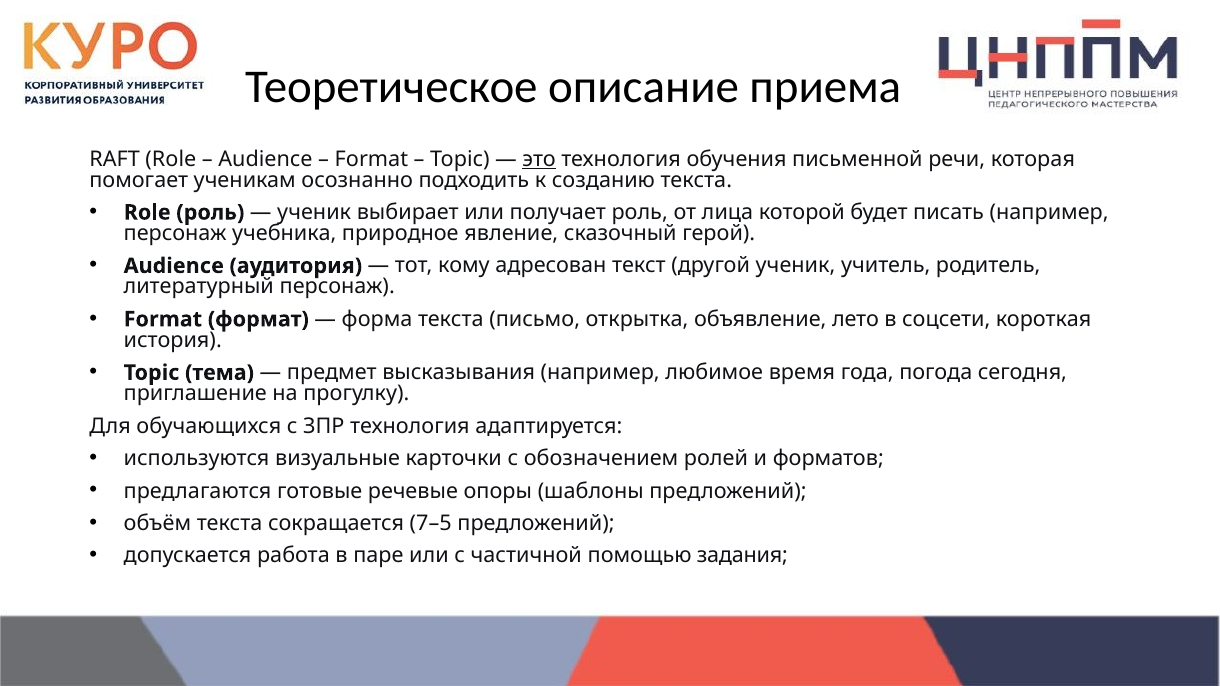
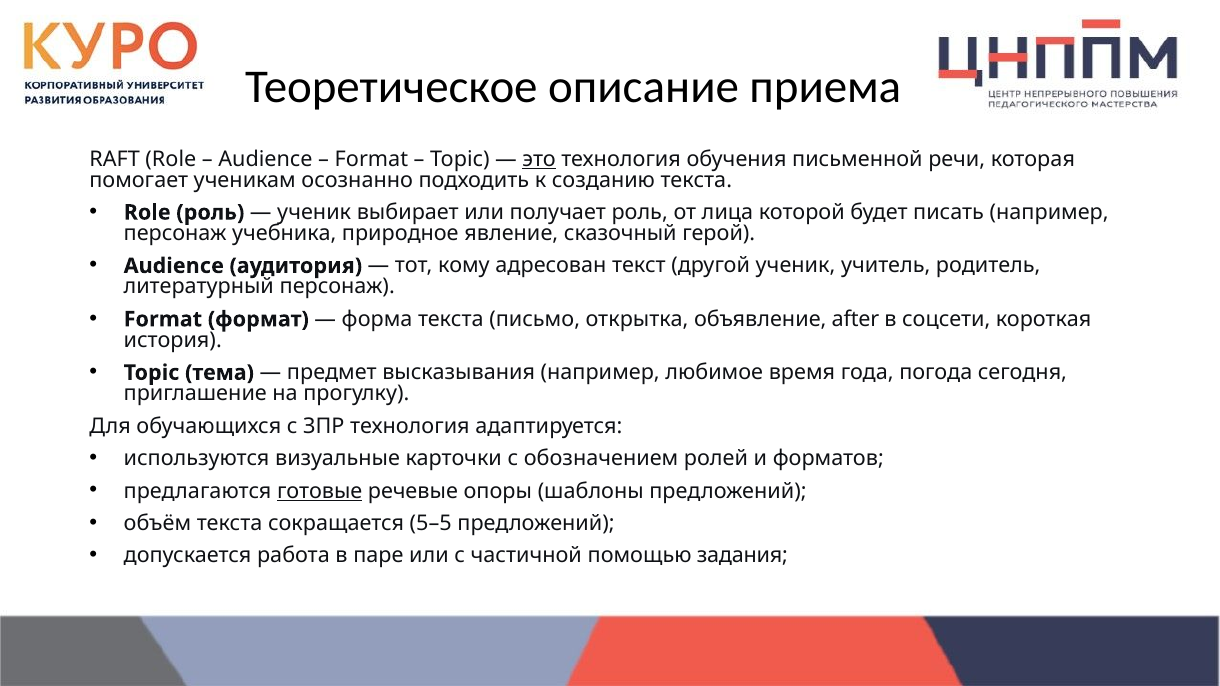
лето: лето -> after (855, 319)
готовые underline: none -> present (320, 491)
7–5: 7–5 -> 5–5 (431, 523)
